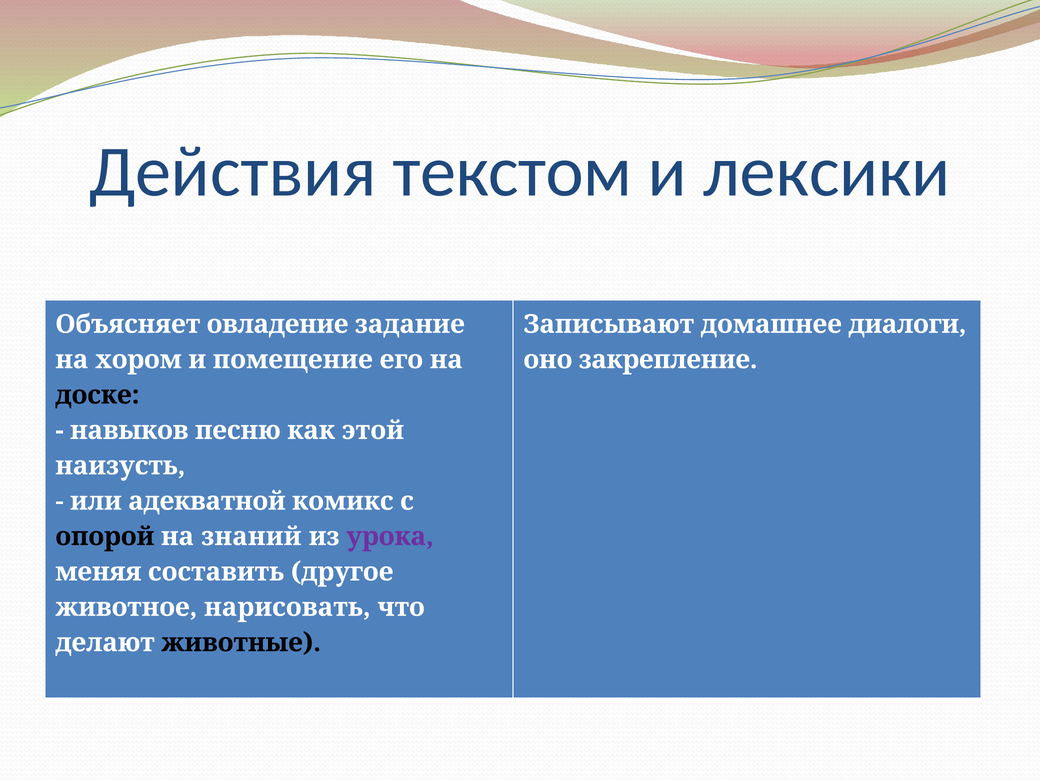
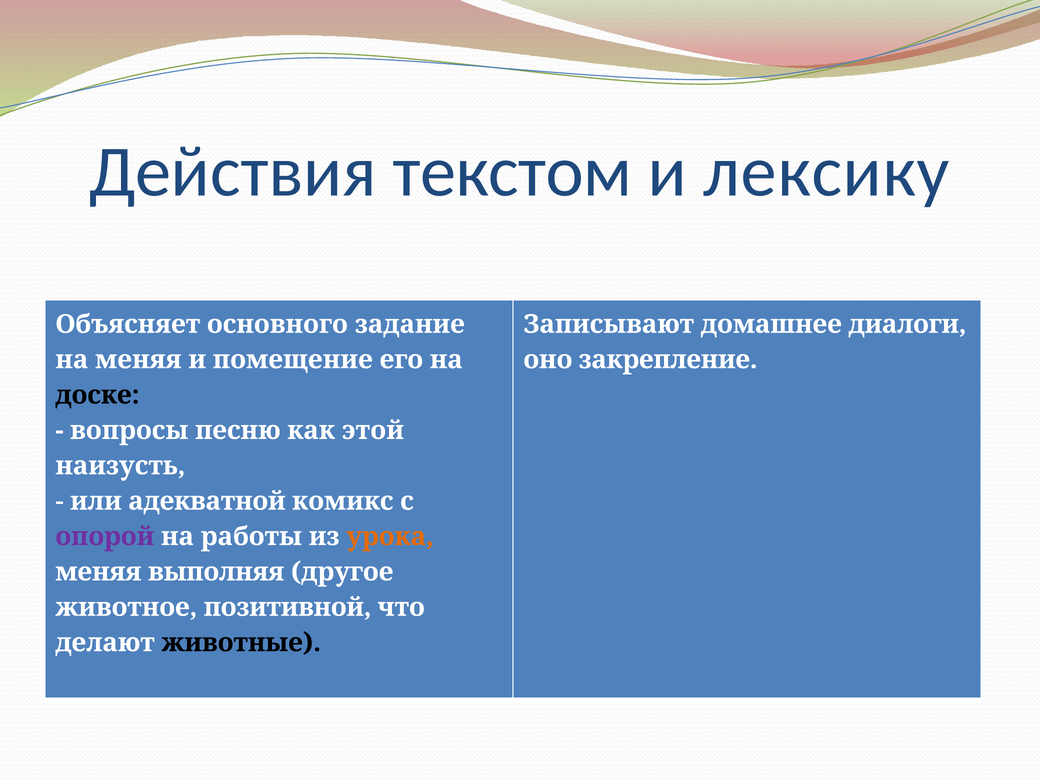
лексики: лексики -> лексику (826, 172)
овладение: овладение -> основного (277, 324)
на хором: хором -> меняя (138, 360)
навыков: навыков -> вопросы (129, 430)
опорой colour: black -> purple (105, 537)
знаний: знаний -> работы (251, 537)
урока colour: purple -> orange (390, 537)
составить: составить -> выполняя (216, 572)
нарисовать: нарисовать -> позитивной (288, 607)
